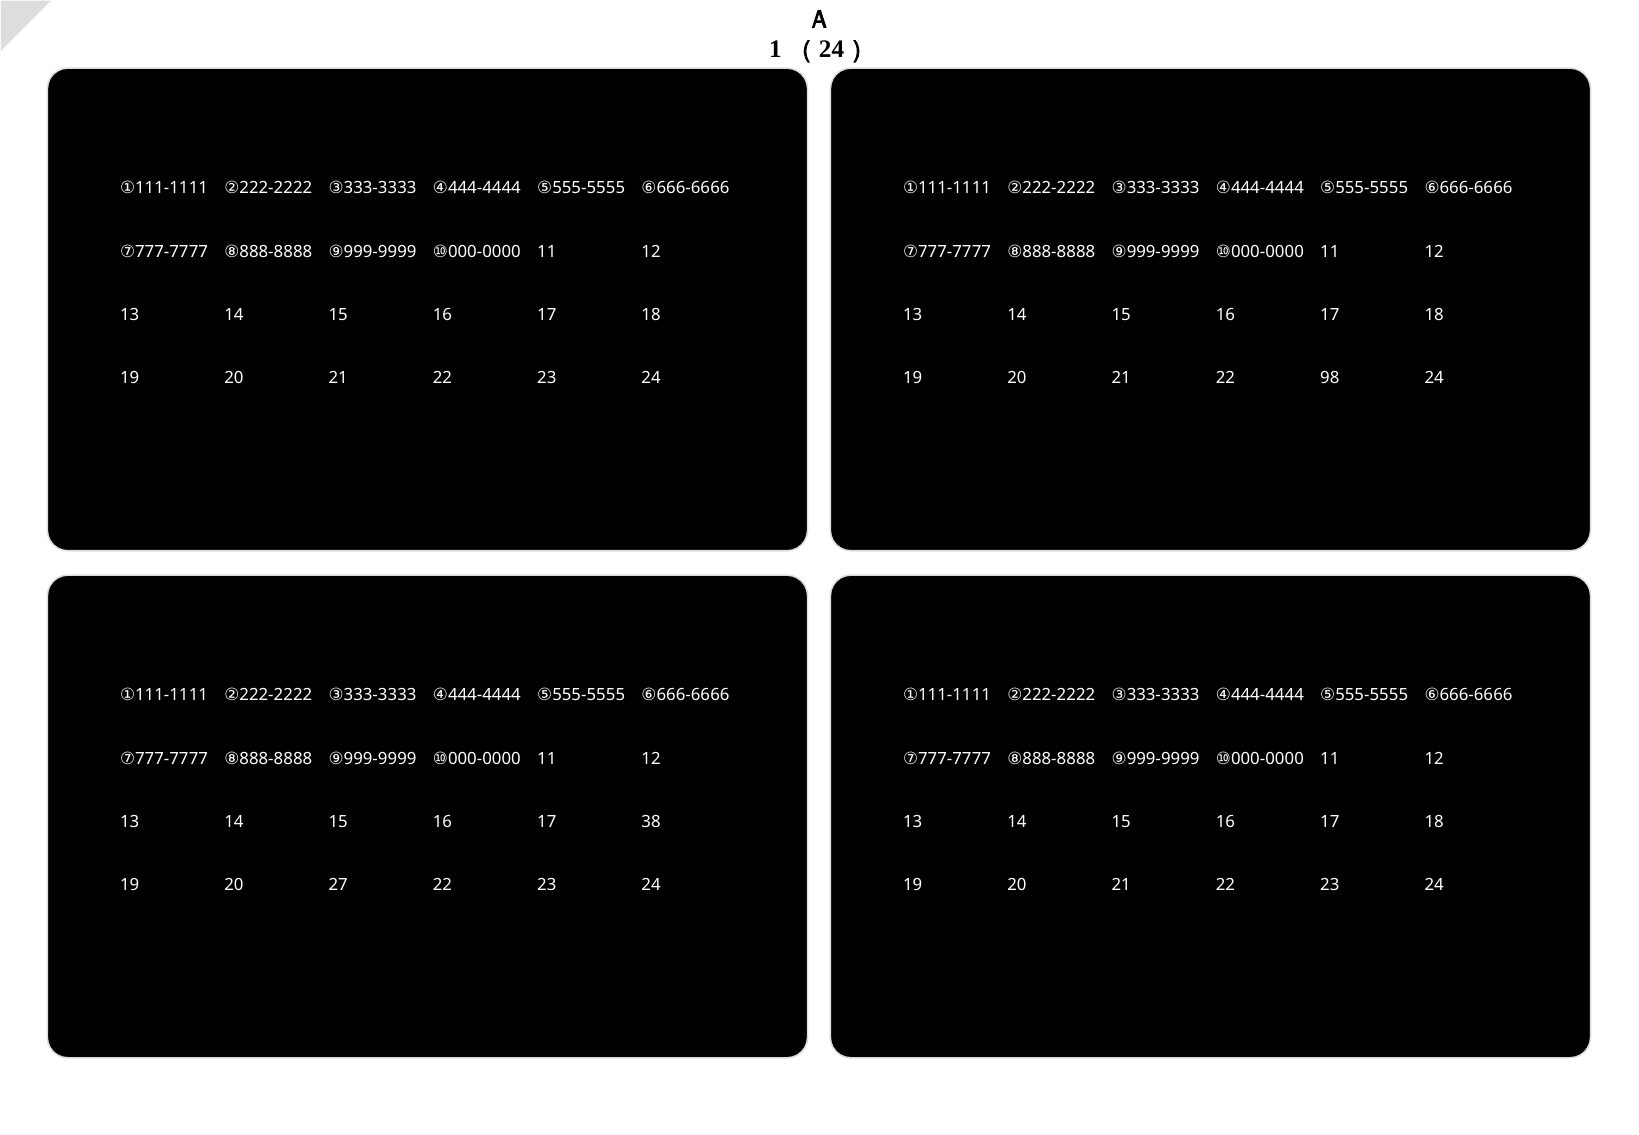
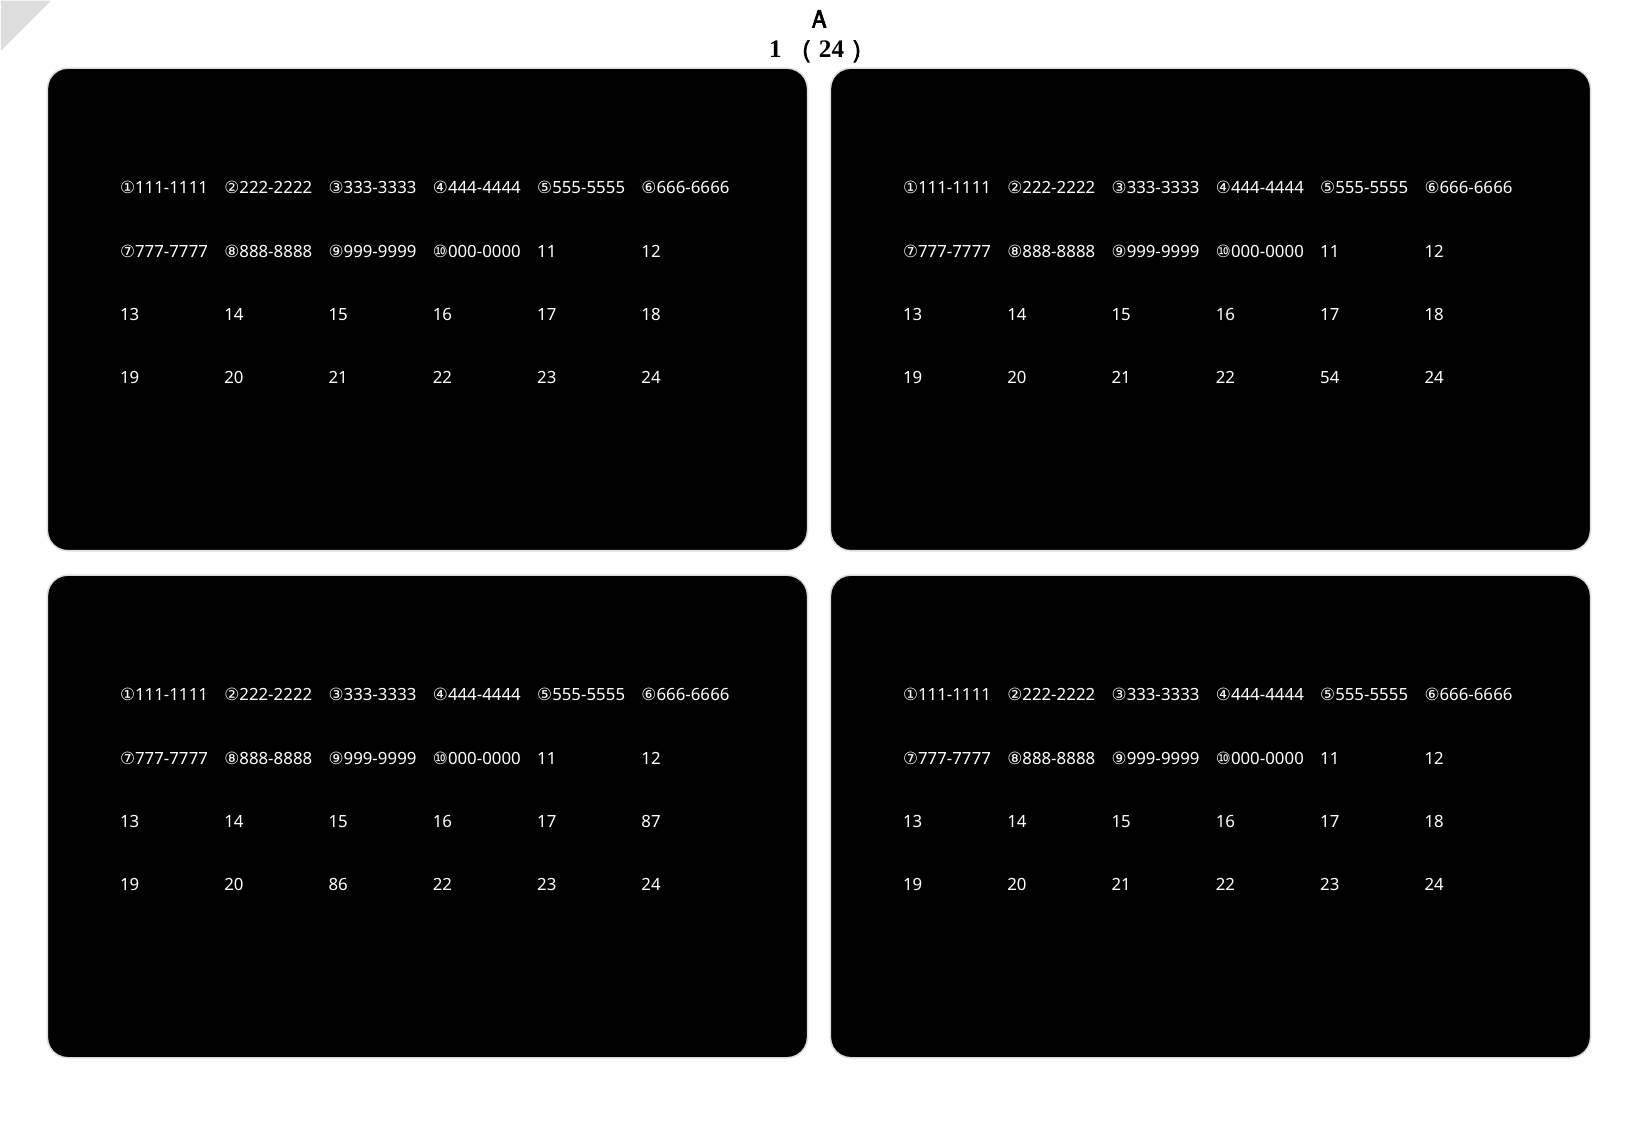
98: 98 -> 54 (1330, 378)
38: 38 -> 87 (651, 822)
27: 27 -> 86 (338, 885)
